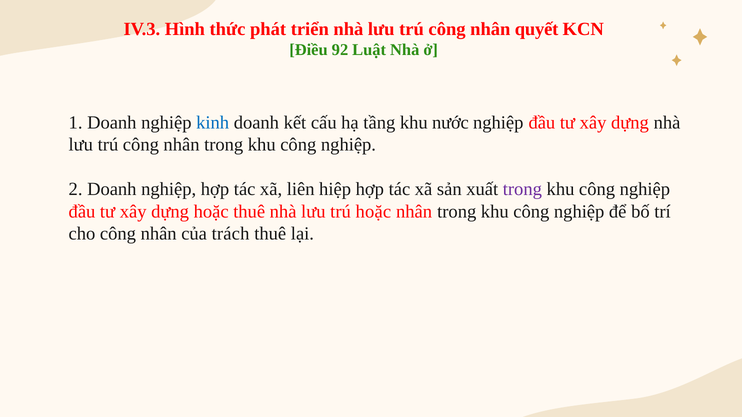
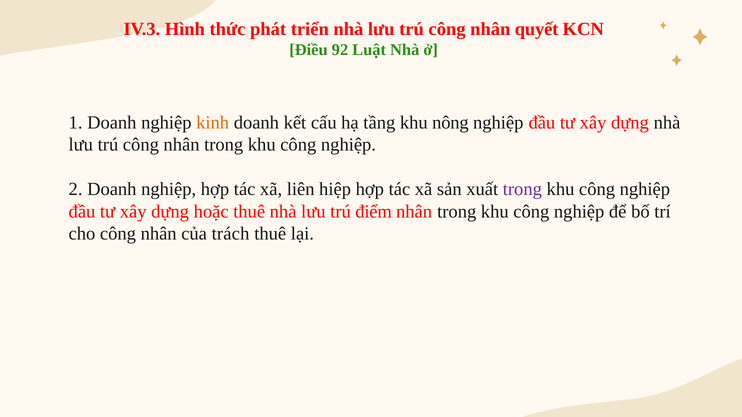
kinh colour: blue -> orange (213, 123)
nước: nước -> nông (450, 123)
trú hoặc: hoặc -> điểm (374, 212)
